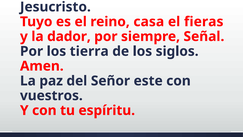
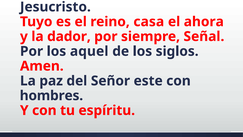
fieras: fieras -> ahora (204, 22)
tierra: tierra -> aquel (89, 51)
vuestros: vuestros -> hombres (51, 95)
